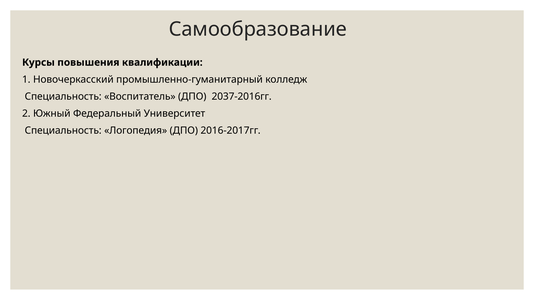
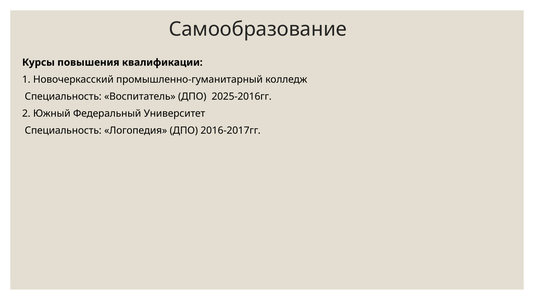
2037-2016гг: 2037-2016гг -> 2025-2016гг (242, 97)
